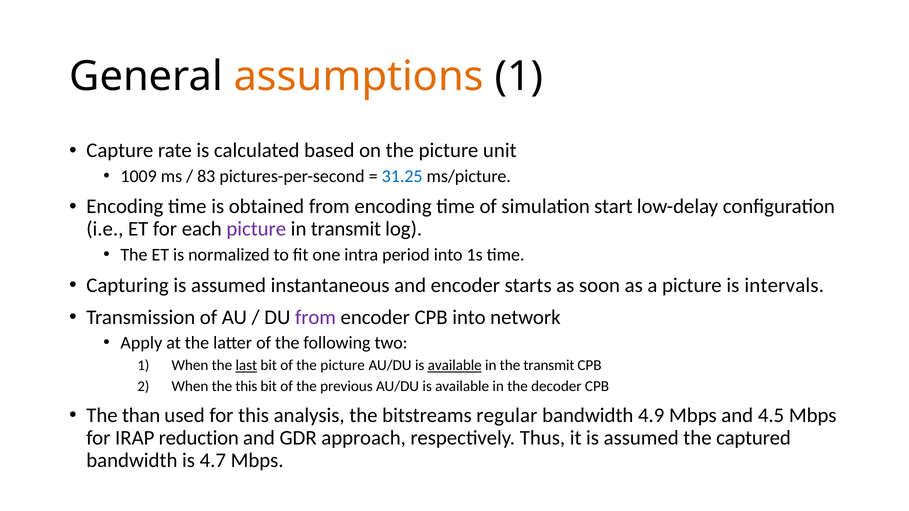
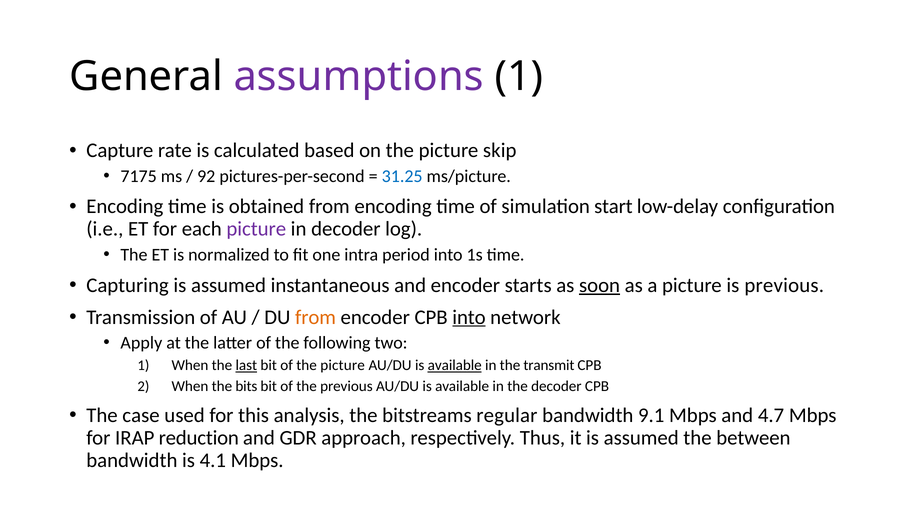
assumptions colour: orange -> purple (359, 76)
unit: unit -> skip (500, 151)
1009: 1009 -> 7175 (139, 176)
83: 83 -> 92 (206, 176)
in transmit: transmit -> decoder (346, 229)
soon underline: none -> present (600, 285)
is intervals: intervals -> previous (784, 285)
from colour: purple -> orange (315, 317)
into underline: none -> present (469, 317)
the this: this -> bits (246, 387)
than: than -> case (141, 416)
4.9: 4.9 -> 9.1 (651, 416)
4.5: 4.5 -> 4.7 (771, 416)
captured: captured -> between (753, 438)
4.7: 4.7 -> 4.1 (213, 461)
